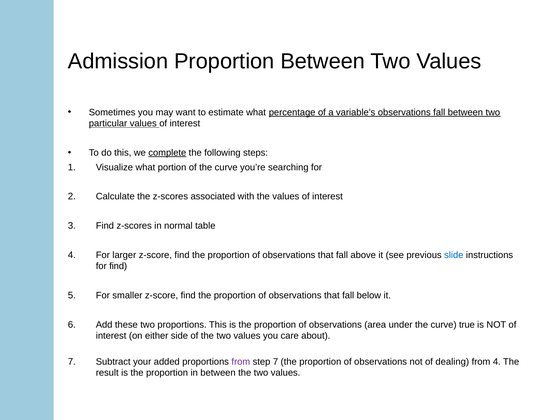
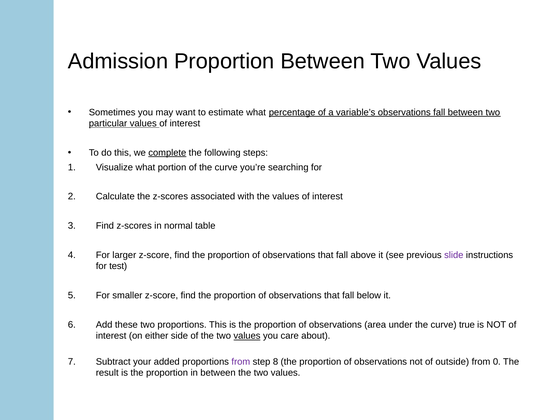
slide colour: blue -> purple (454, 255)
for find: find -> test (118, 266)
values underline: none -> present (247, 336)
step 7: 7 -> 8 (276, 362)
dealing: dealing -> outside (452, 362)
from 4: 4 -> 0 (497, 362)
